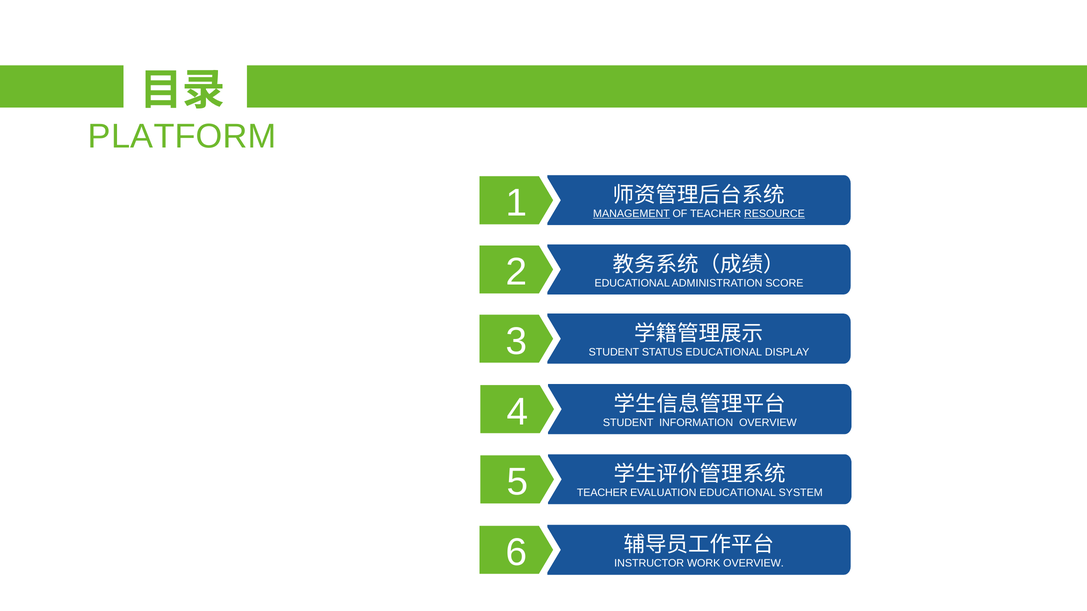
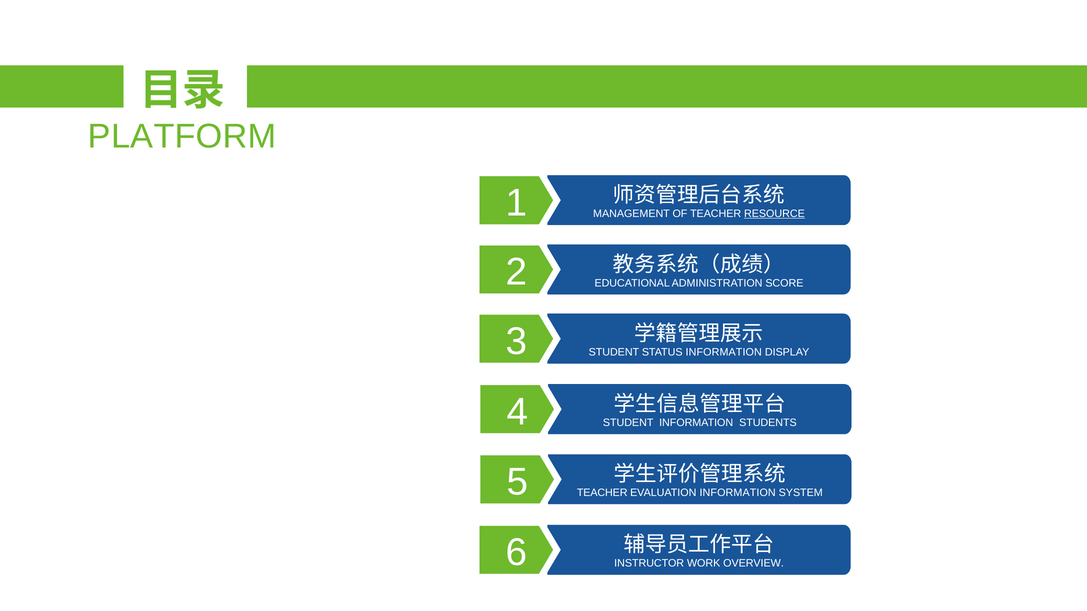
MANAGEMENT underline: present -> none (631, 214)
STATUS EDUCATIONAL: EDUCATIONAL -> INFORMATION (724, 353)
INFORMATION OVERVIEW: OVERVIEW -> STUDENTS (768, 423)
EVALUATION EDUCATIONAL: EDUCATIONAL -> INFORMATION (738, 493)
